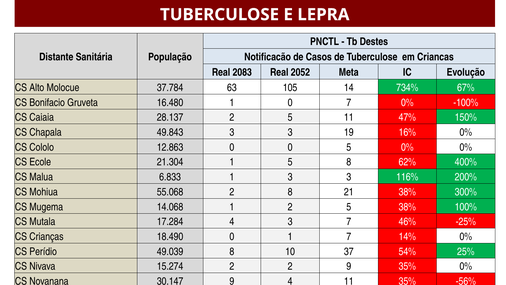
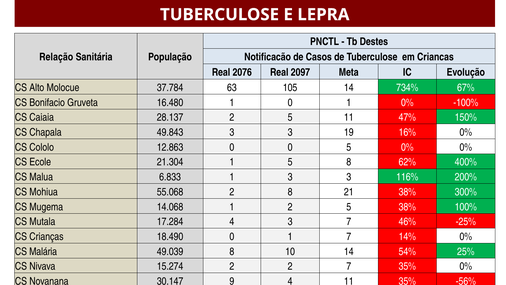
Distante: Distante -> Relação (56, 57)
2083: 2083 -> 2076 (242, 72)
2052: 2052 -> 2097 (300, 72)
1 0 7: 7 -> 1 (349, 102)
Perídio: Perídio -> Malária (43, 251)
10 37: 37 -> 14 (349, 251)
2 9: 9 -> 7 (349, 266)
